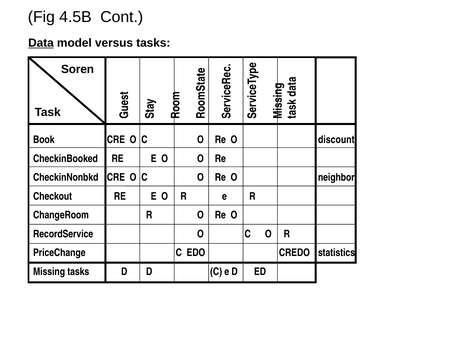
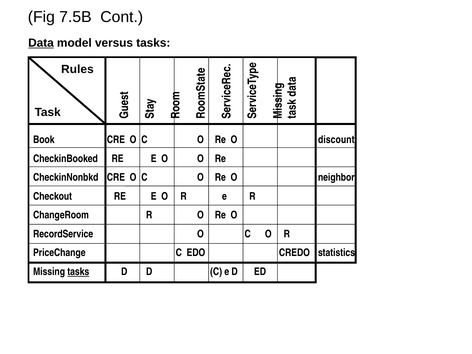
4.5B: 4.5B -> 7.5B (75, 17)
Soren: Soren -> Rules (77, 69)
tasks underline: none -> present (78, 272)
